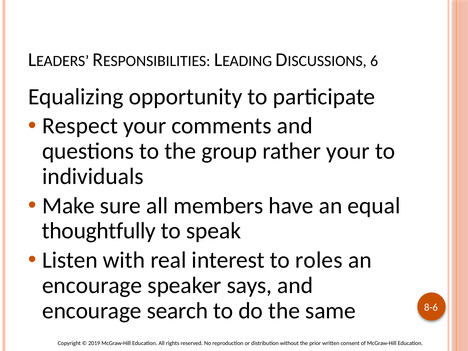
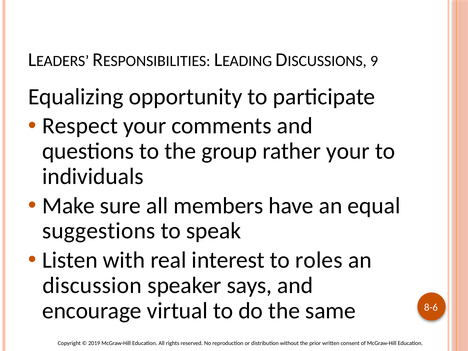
6: 6 -> 9 (374, 61)
thoughtfully: thoughtfully -> suggestions (99, 231)
encourage: encourage -> discussion (92, 285)
search: search -> virtual (177, 311)
